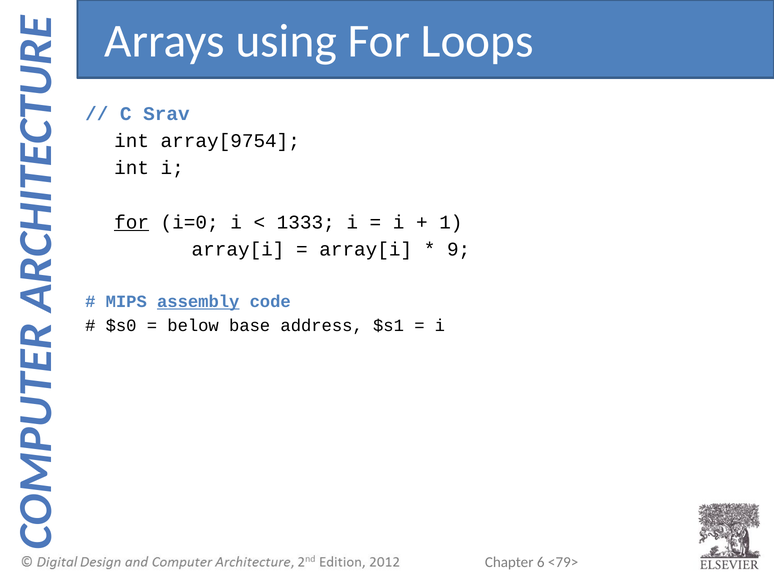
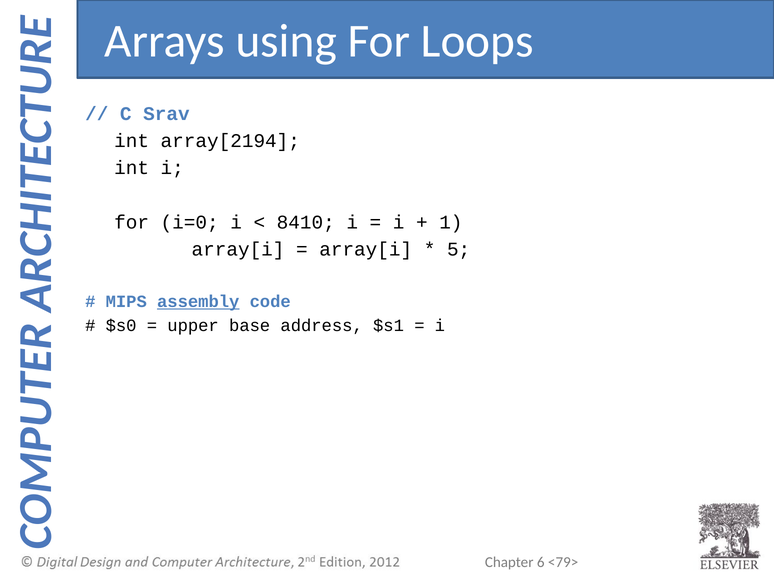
array[9754: array[9754 -> array[2194 (230, 141)
for underline: present -> none (132, 222)
1333: 1333 -> 8410 (306, 222)
9: 9 -> 5 (459, 249)
below: below -> upper (193, 325)
